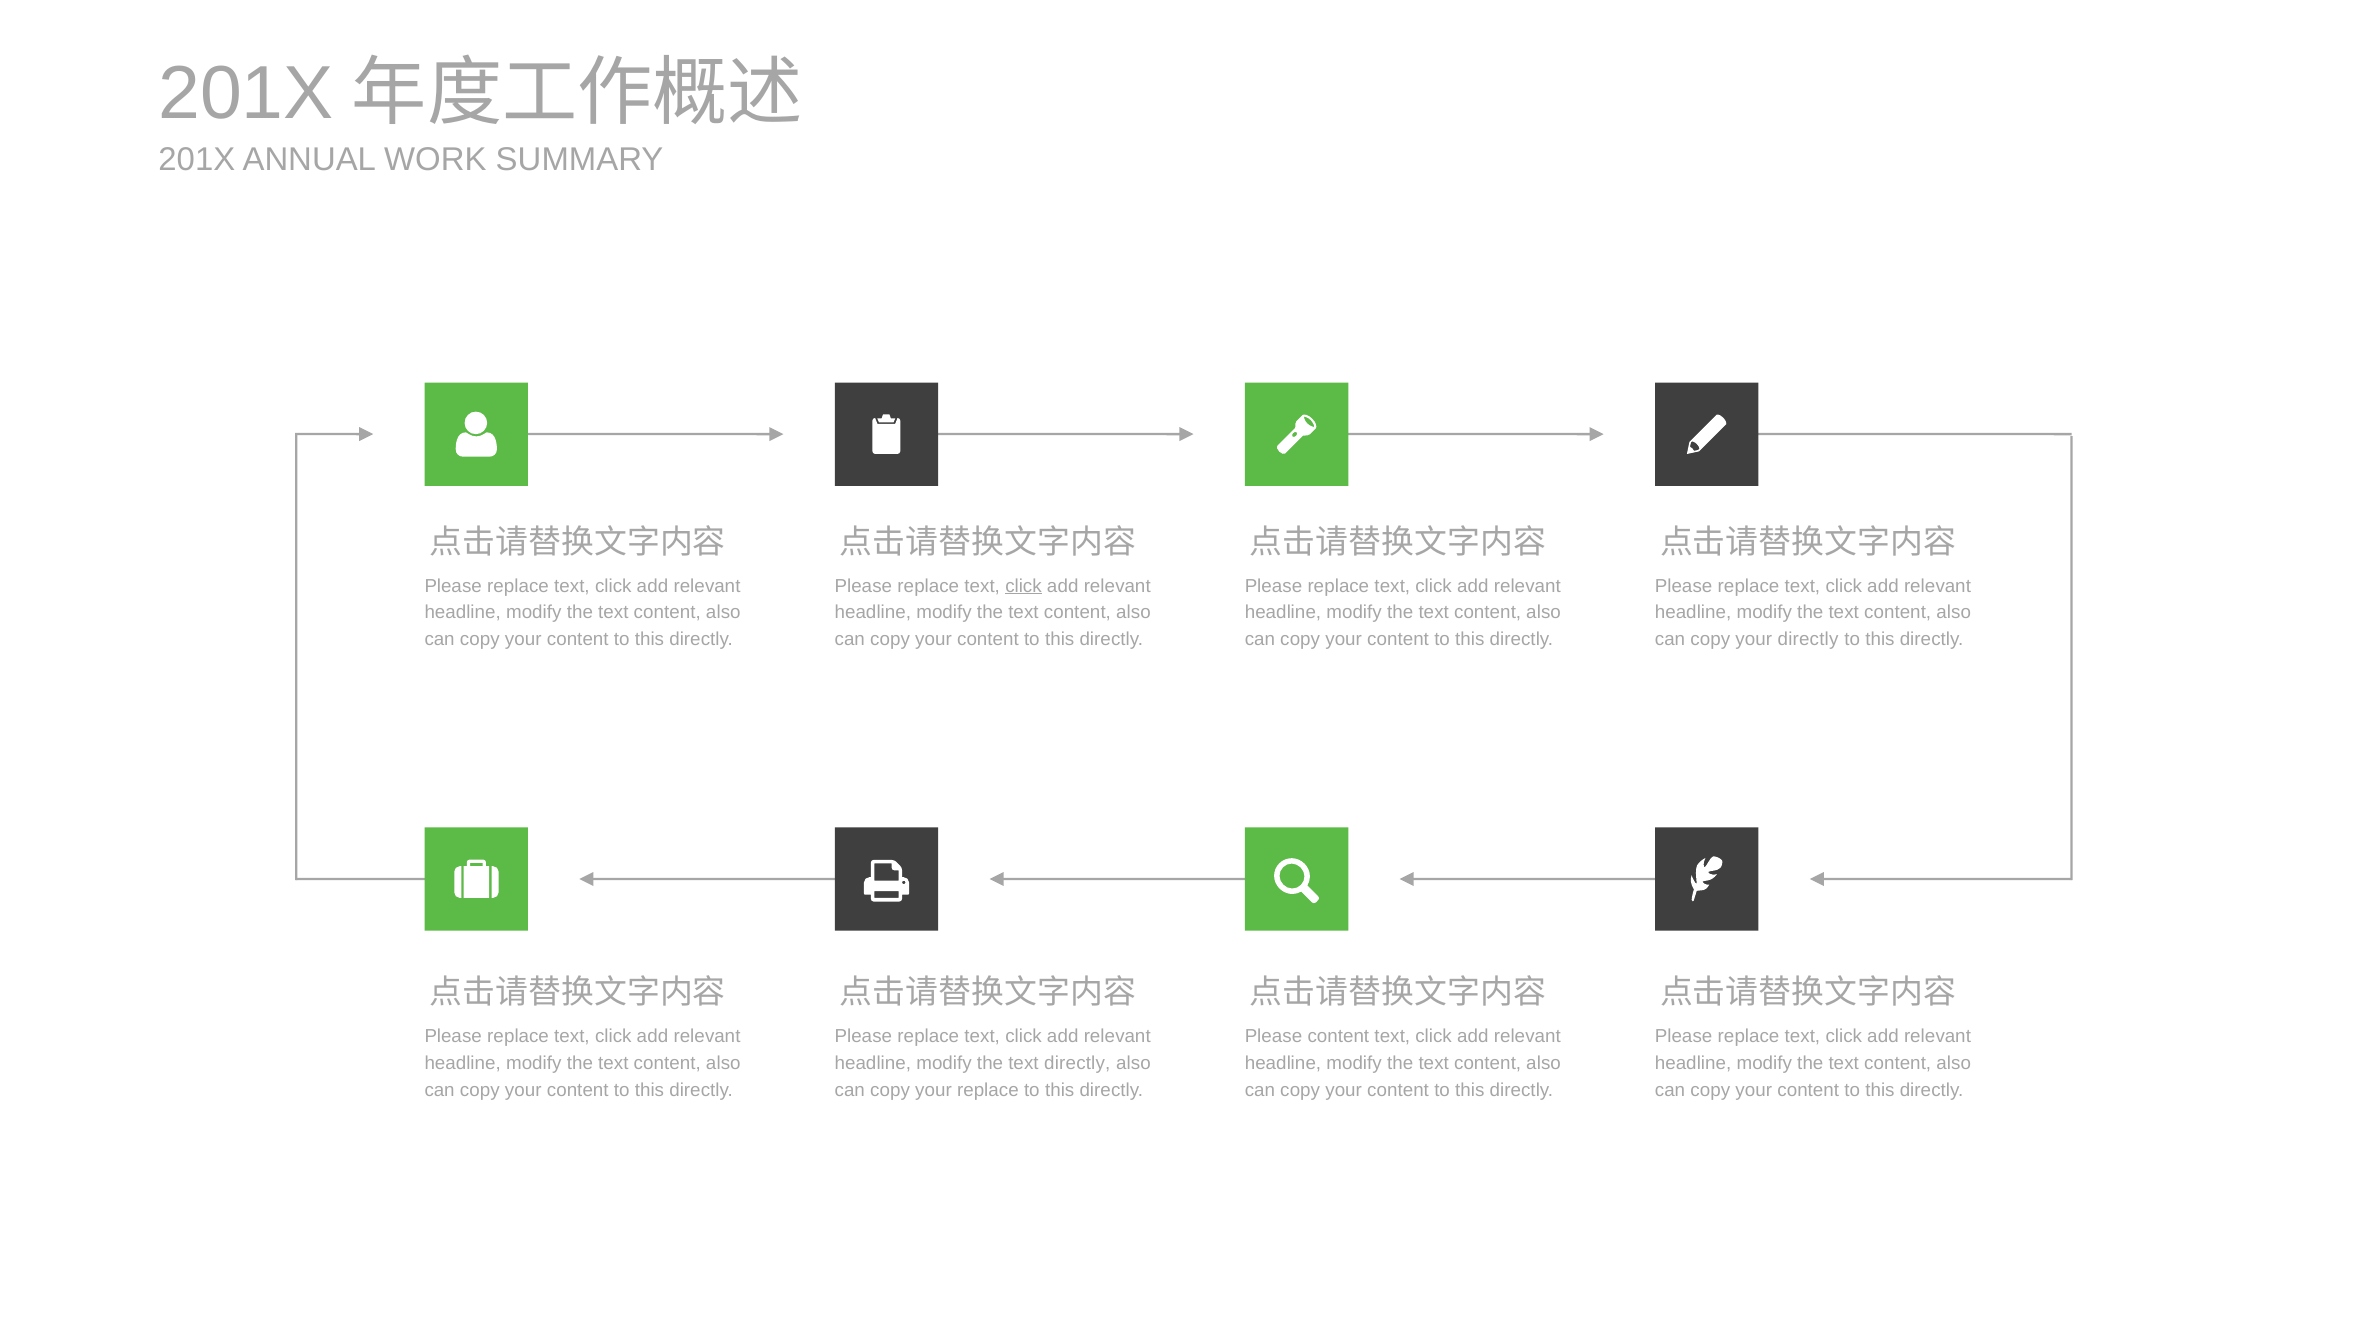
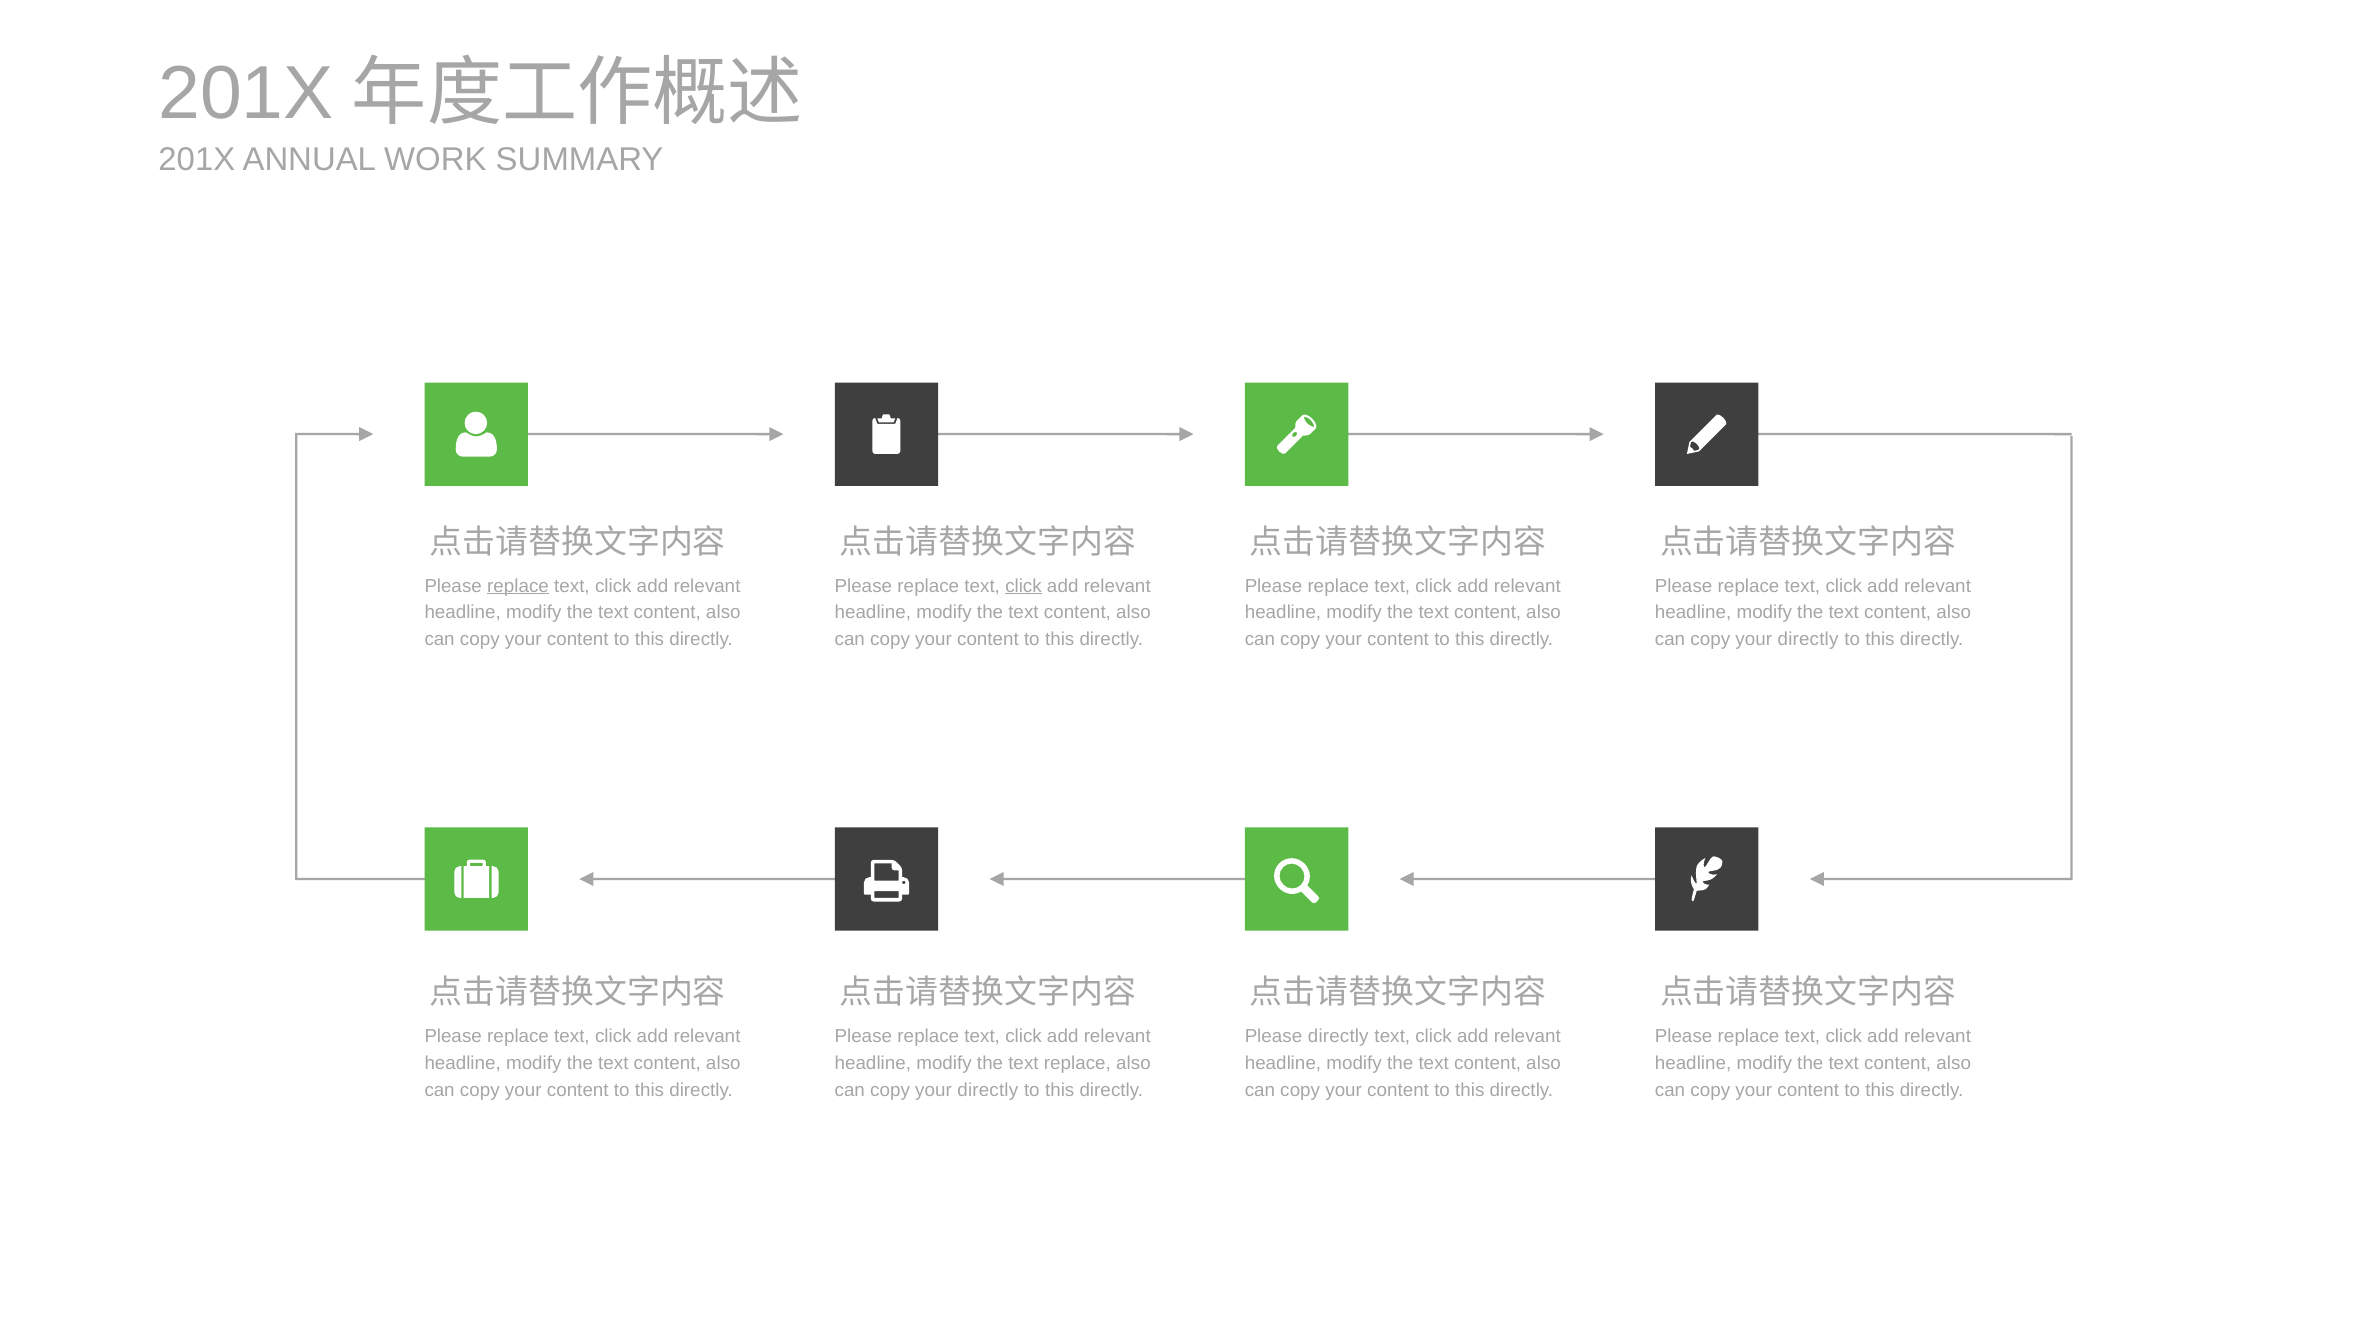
replace underline: none -> present (518, 586)
Please content: content -> directly (1338, 1036)
text directly: directly -> replace (1077, 1063)
replace: replace -> directly (988, 1090)
